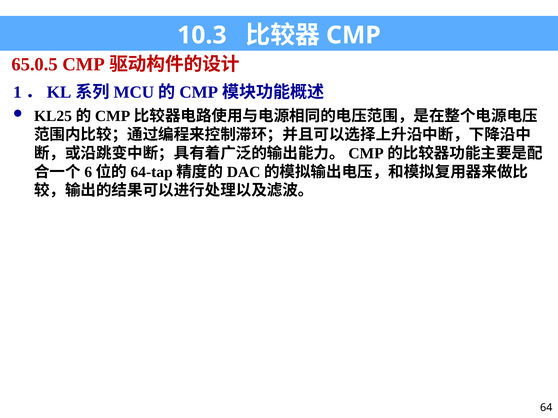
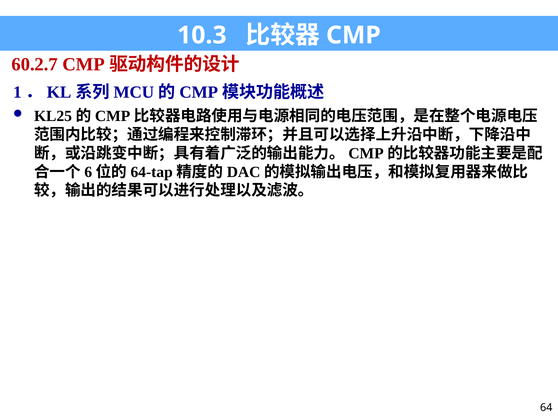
65.0.5: 65.0.5 -> 60.2.7 (35, 64)
